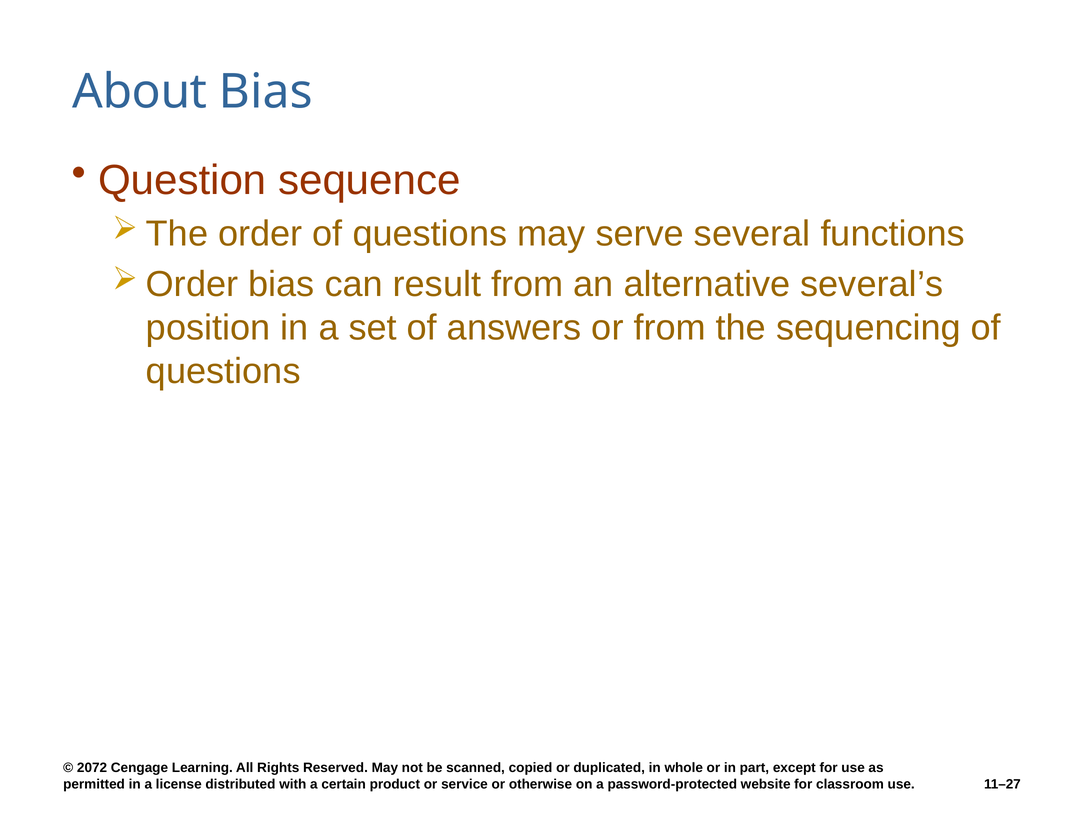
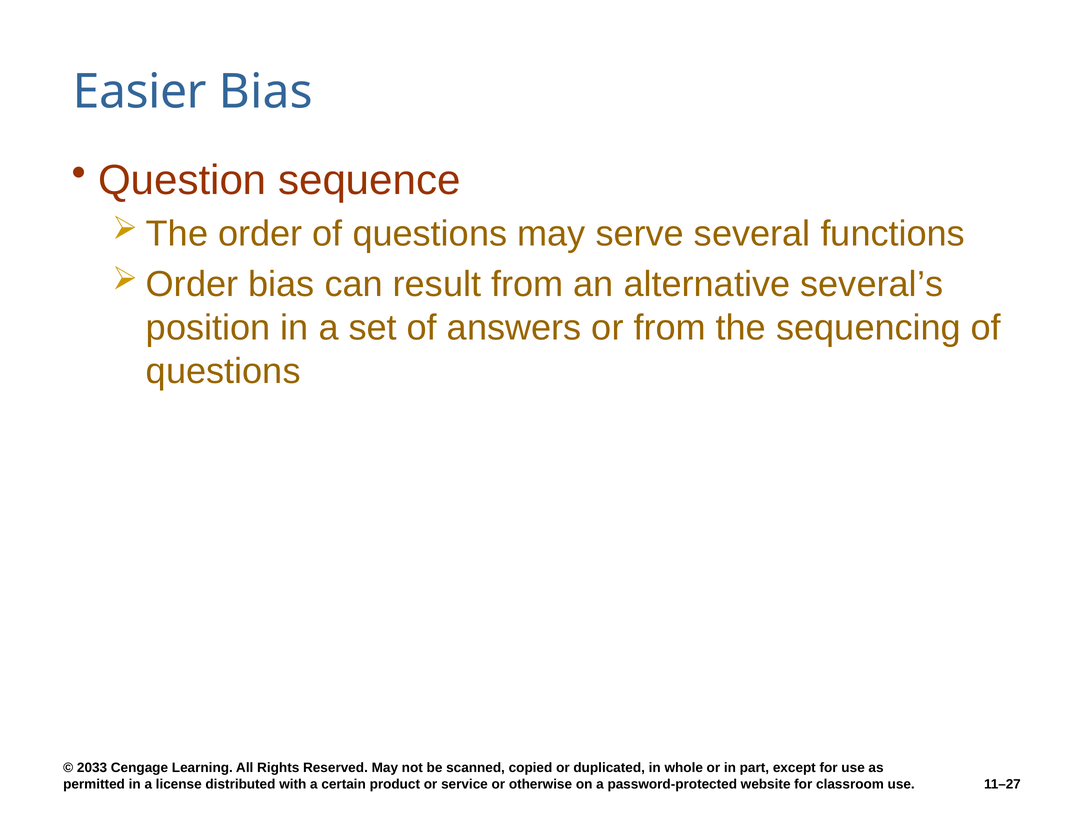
About: About -> Easier (140, 92)
2072: 2072 -> 2033 (92, 768)
